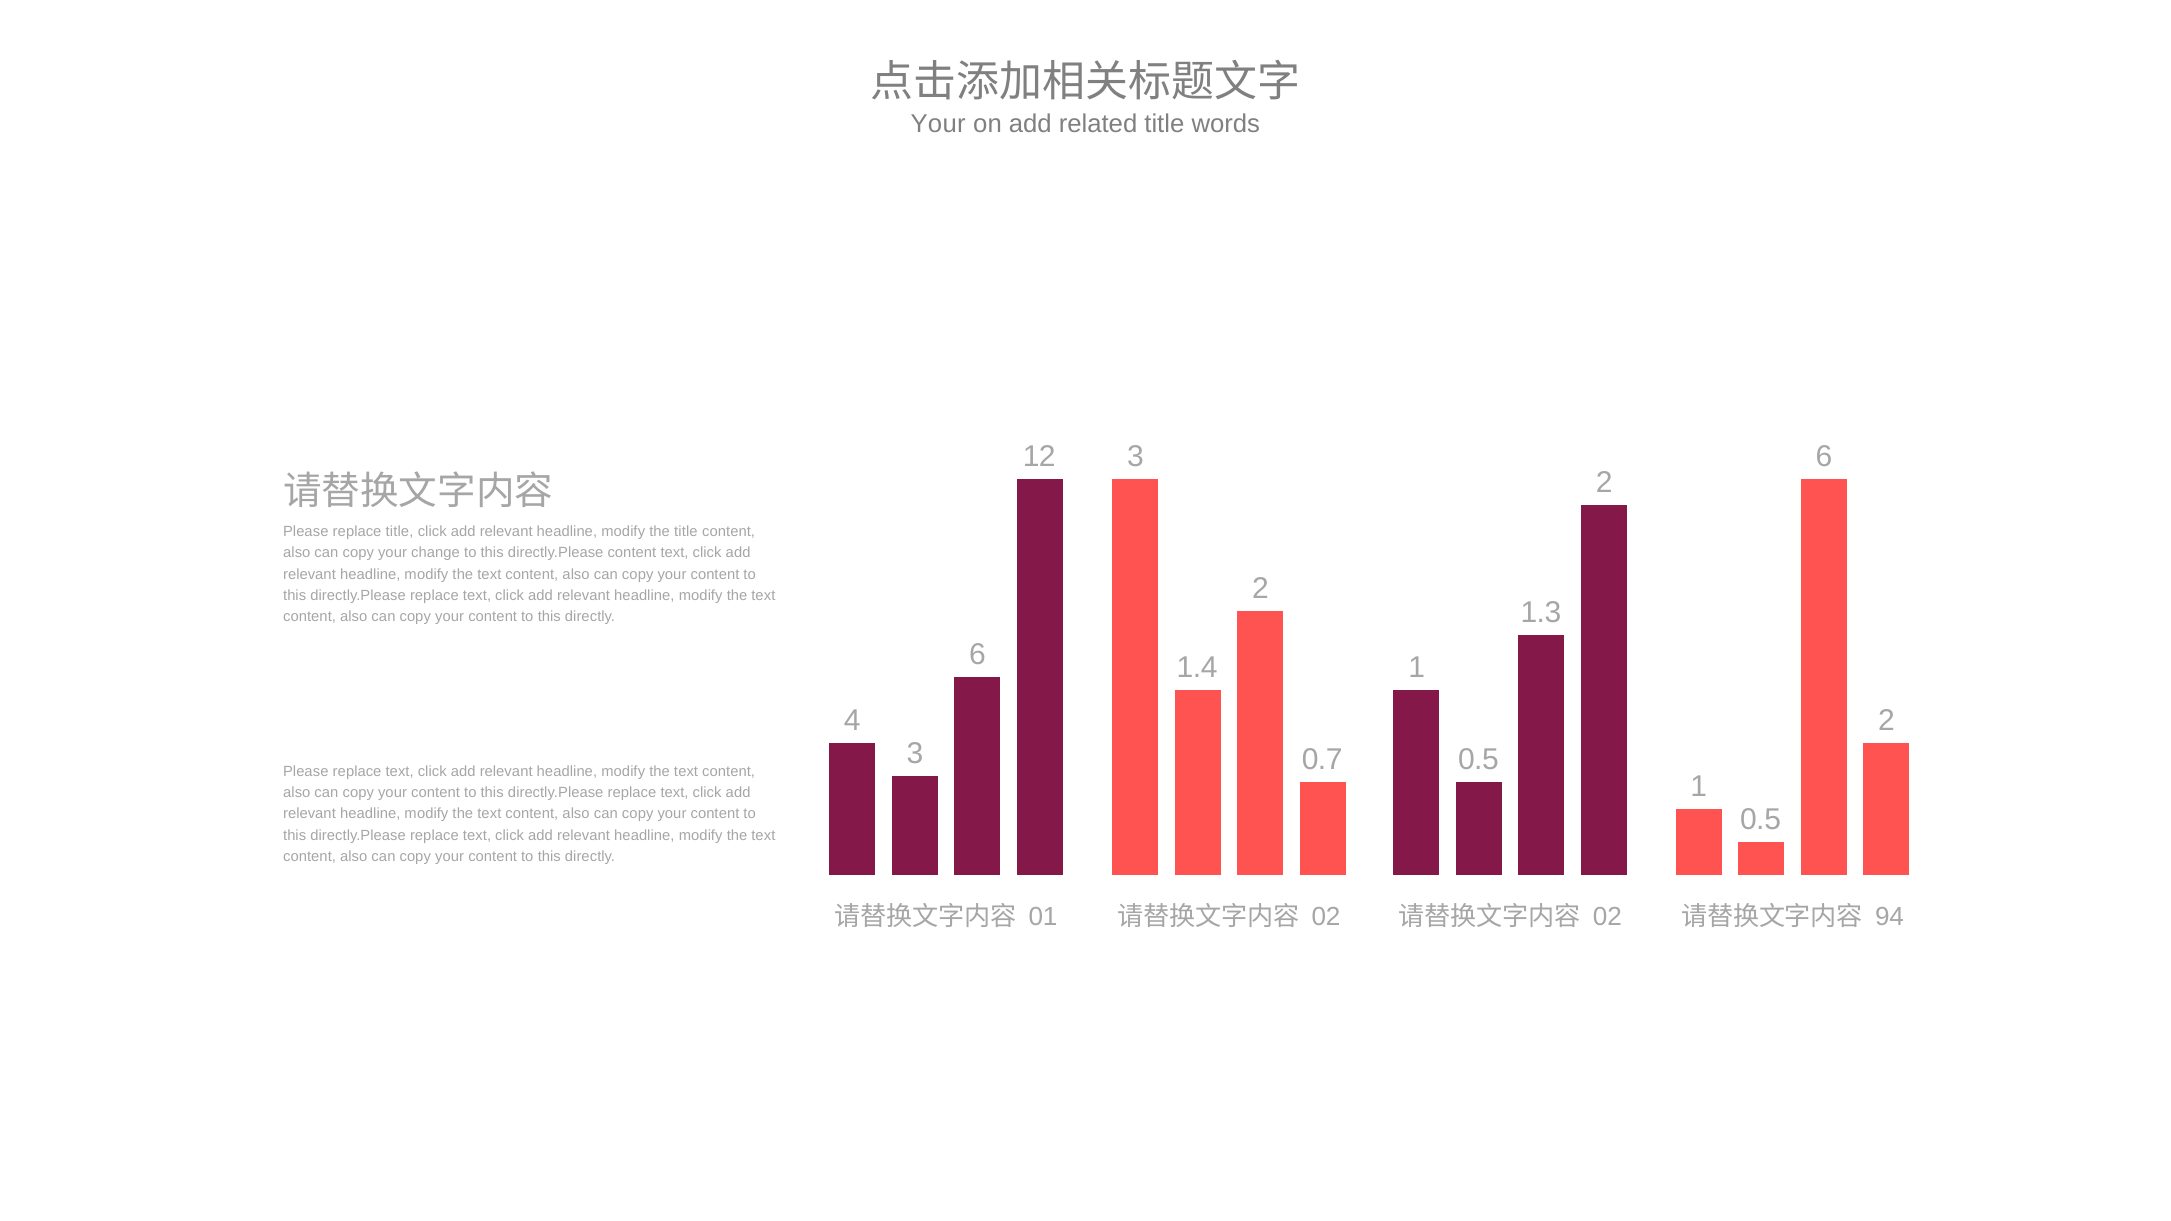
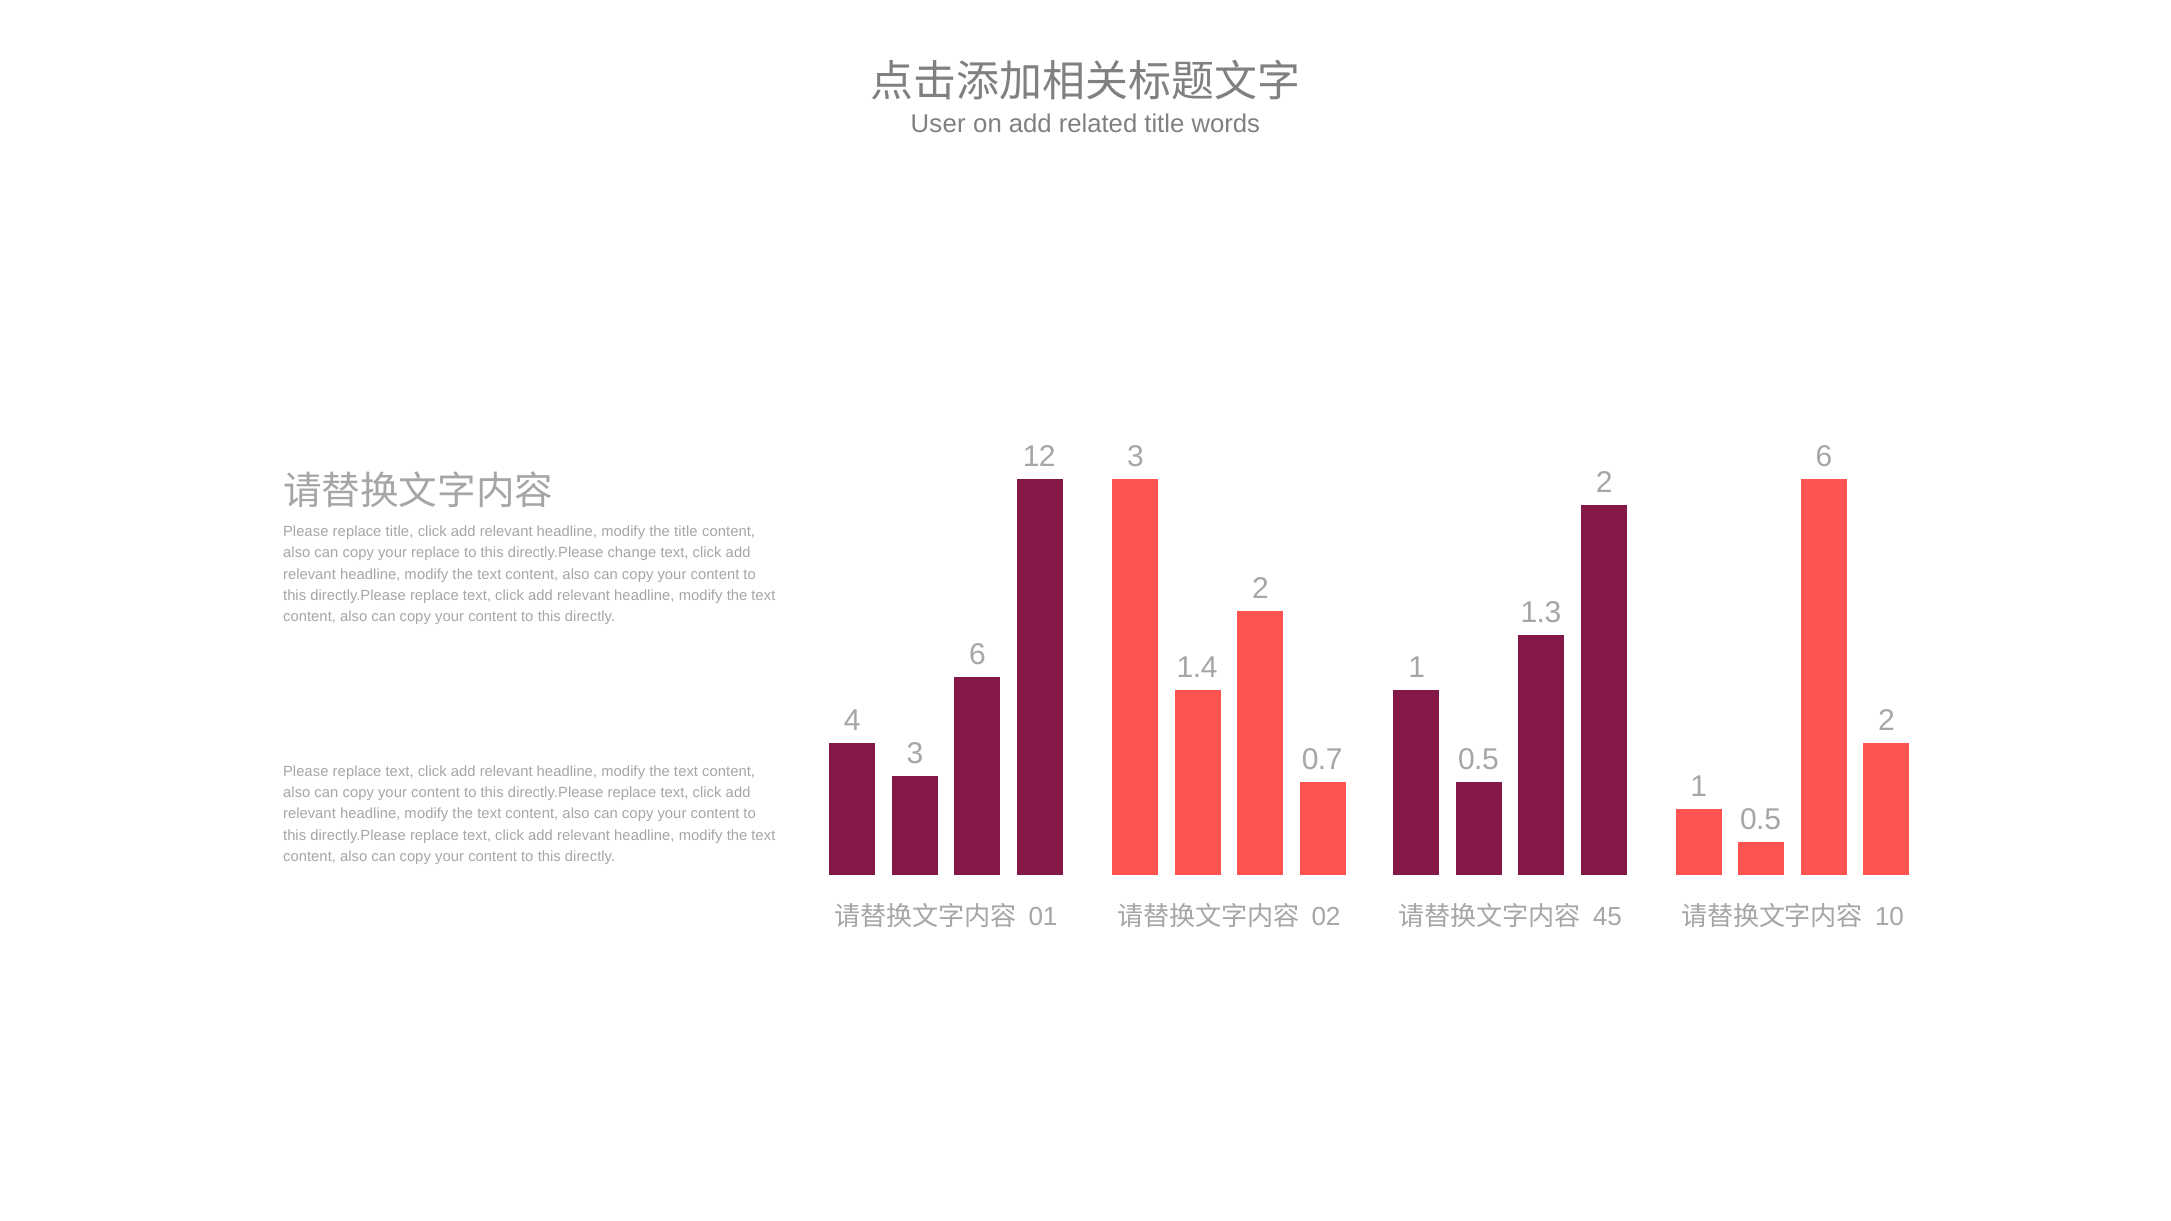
Your: Your -> User (938, 124)
your change: change -> replace (435, 553)
directly.Please content: content -> change (632, 553)
02: 02 -> 45 (1607, 917)
94: 94 -> 10 (1890, 917)
